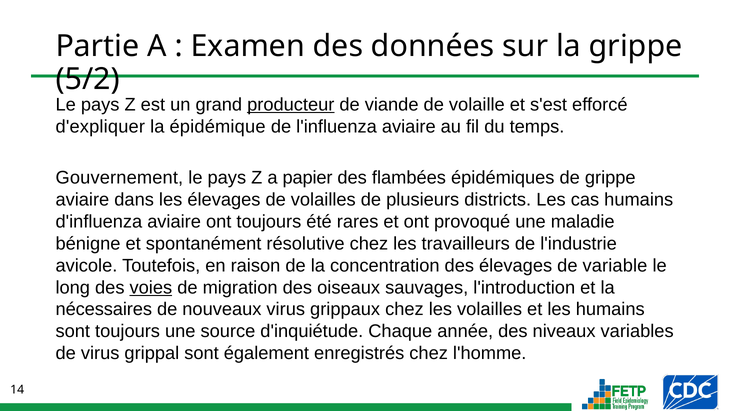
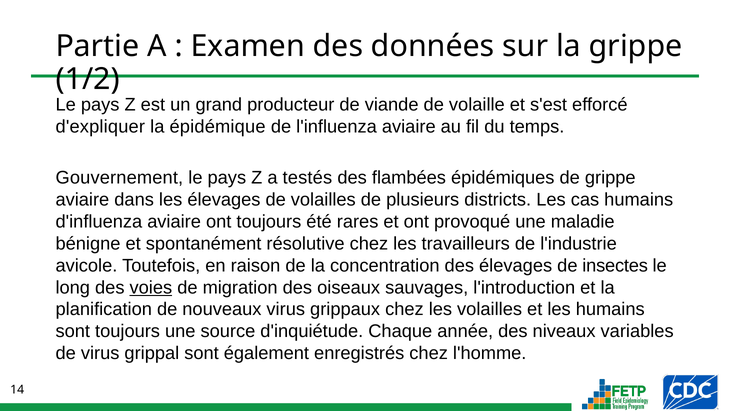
5/2: 5/2 -> 1/2 (88, 79)
producteur underline: present -> none (291, 104)
papier: papier -> testés (307, 178)
variable: variable -> insectes (615, 265)
nécessaires: nécessaires -> planification (104, 309)
